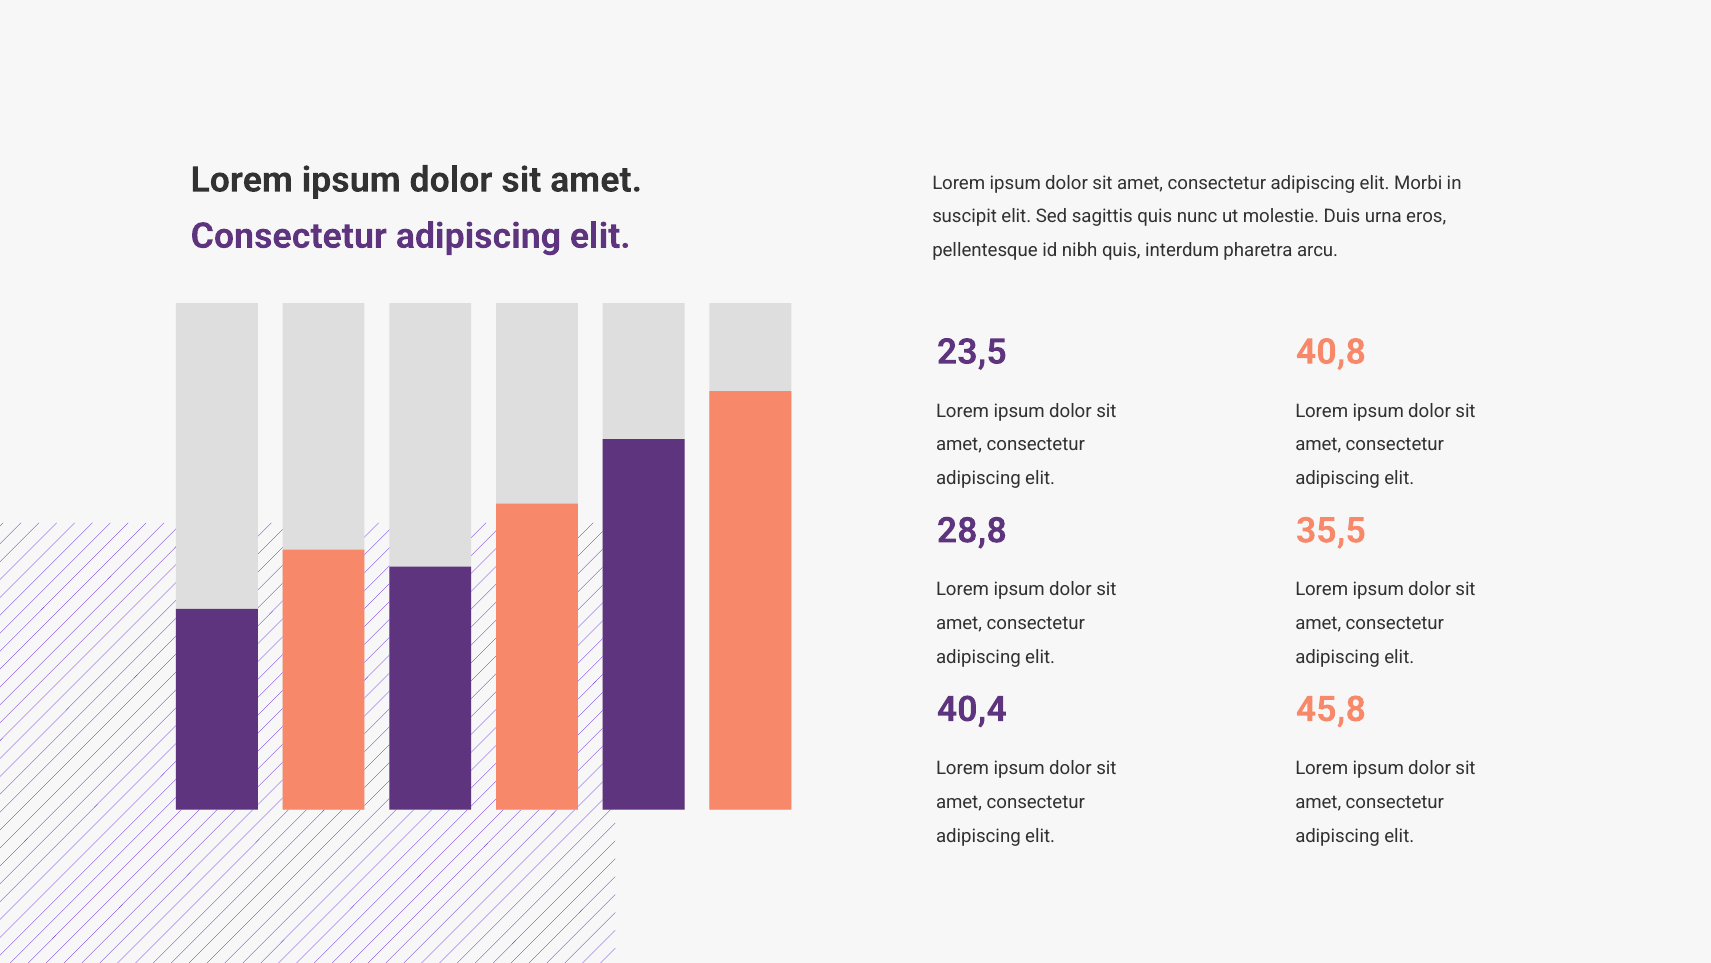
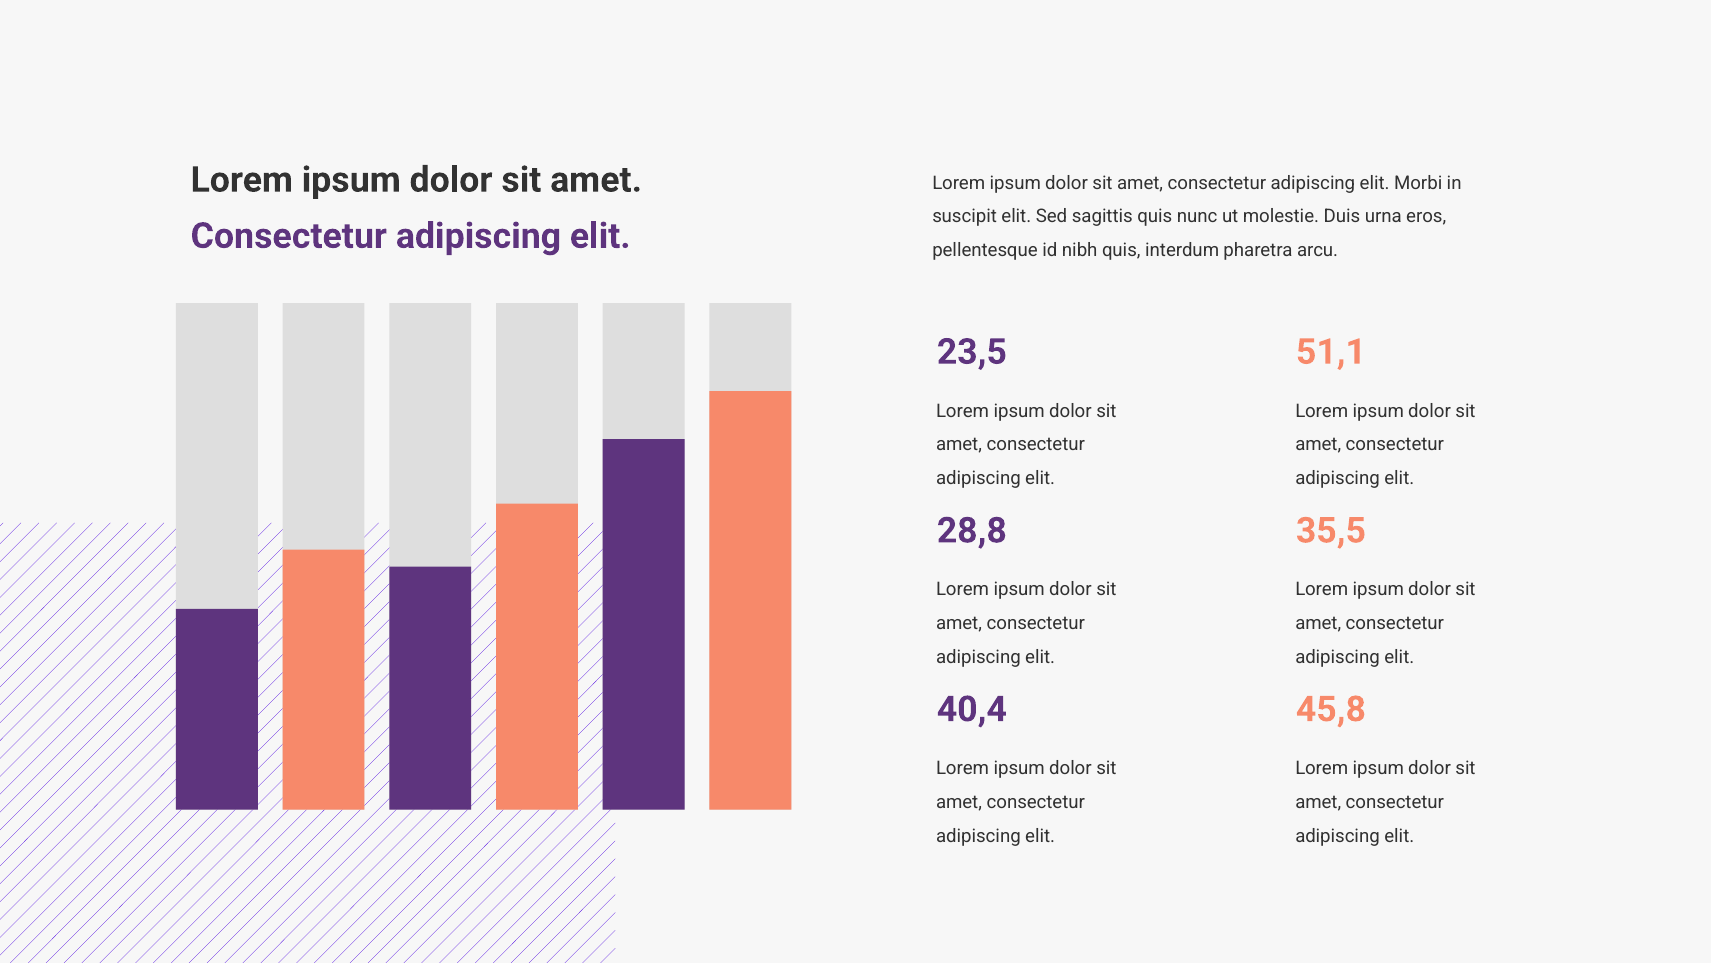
40,8: 40,8 -> 51,1 (1331, 352)
